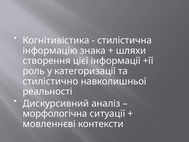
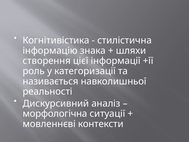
стилістично: стилістично -> називається (51, 81)
